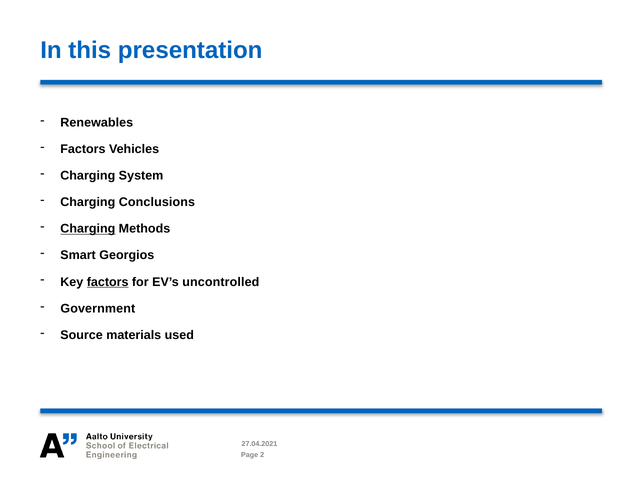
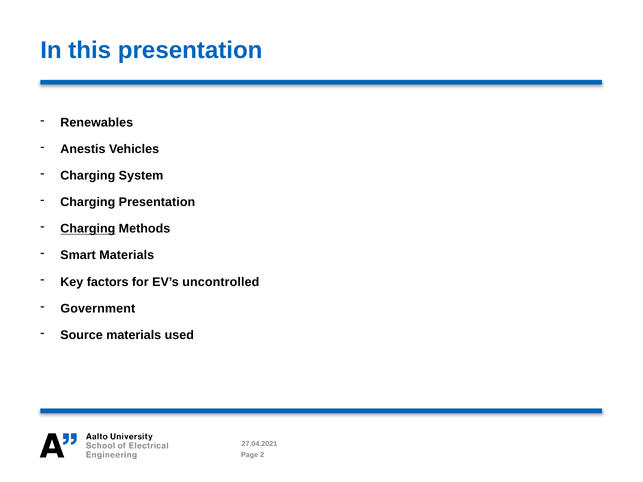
Factors: Factors -> Anestis (83, 149)
Charging Conclusions: Conclusions -> Presentation (157, 202)
Smart Georgios: Georgios -> Materials (127, 256)
factors underline: present -> none (108, 282)
